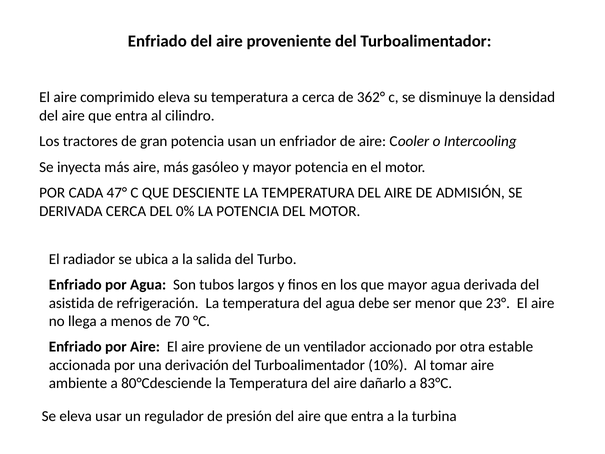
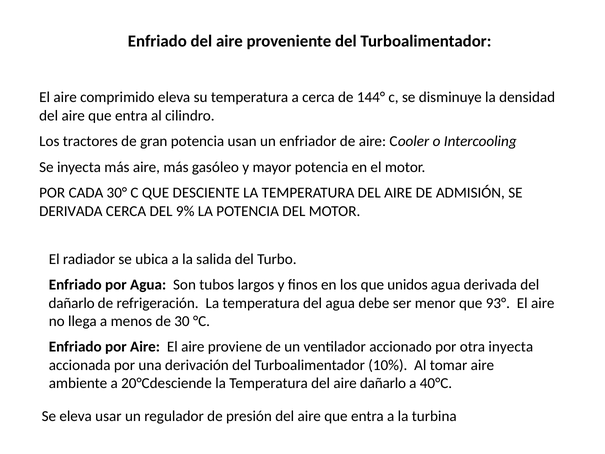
362°: 362° -> 144° (371, 97)
47°: 47° -> 30° (117, 193)
0%: 0% -> 9% (185, 211)
que mayor: mayor -> unidos (408, 285)
asistida: asistida -> dañarlo (72, 303)
23°: 23° -> 93° (498, 303)
70: 70 -> 30 (182, 321)
otra estable: estable -> inyecta (511, 347)
80°Cdesciende: 80°Cdesciende -> 20°Cdesciende (166, 383)
83°C: 83°C -> 40°C (436, 383)
